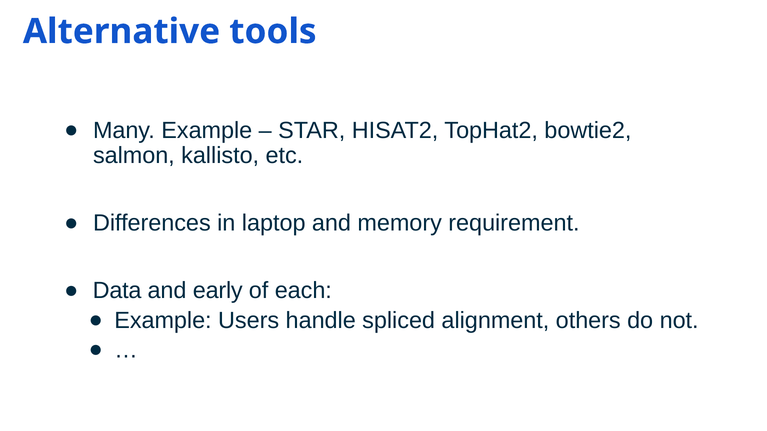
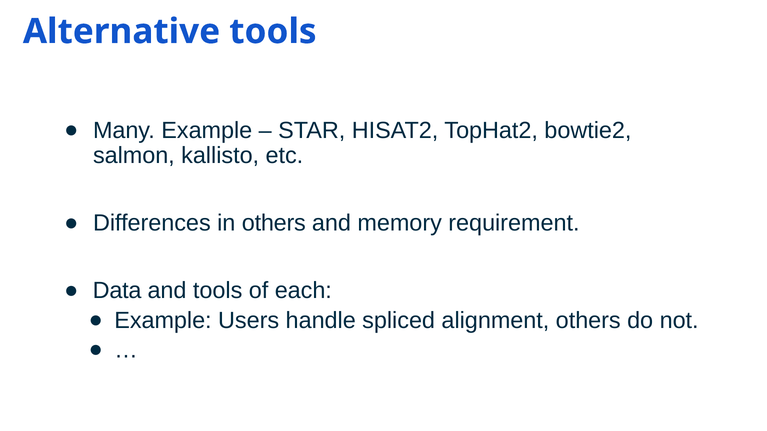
in laptop: laptop -> others (274, 223)
and early: early -> tools (218, 291)
